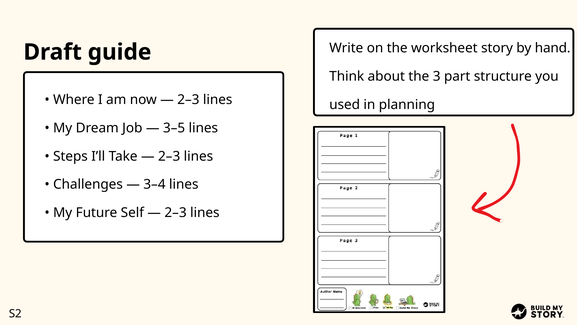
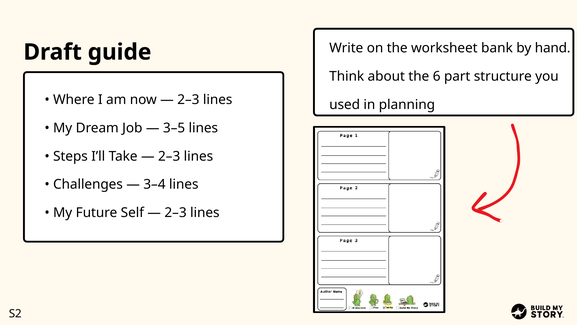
story: story -> bank (497, 48)
3: 3 -> 6 (437, 76)
